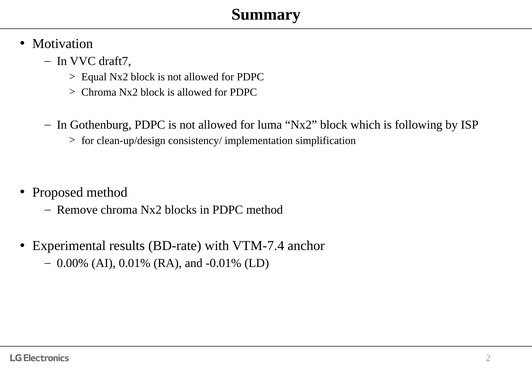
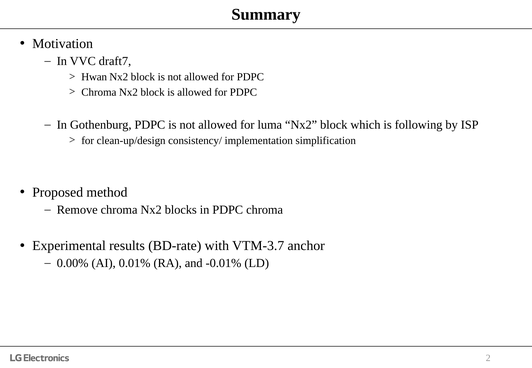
Equal: Equal -> Hwan (94, 77)
PDPC method: method -> chroma (265, 210)
VTM-7.4: VTM-7.4 -> VTM-3.7 (258, 246)
